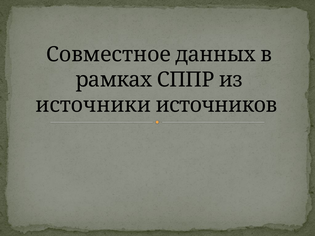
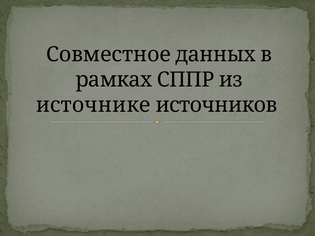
источники: источники -> источнике (93, 105)
